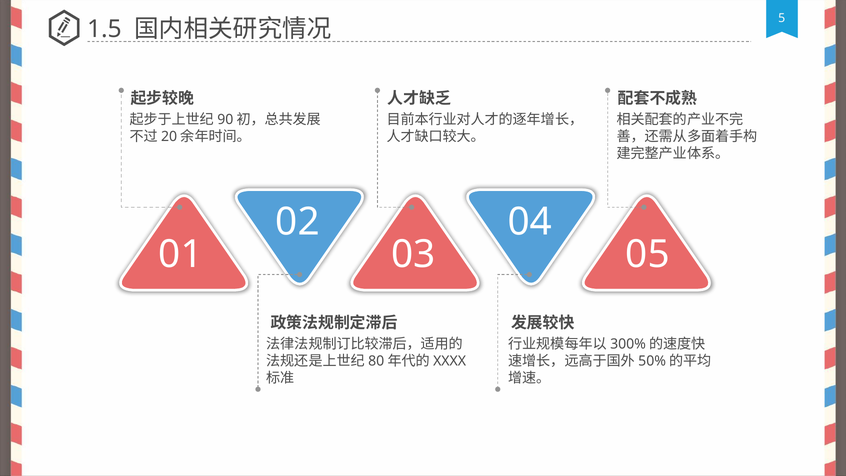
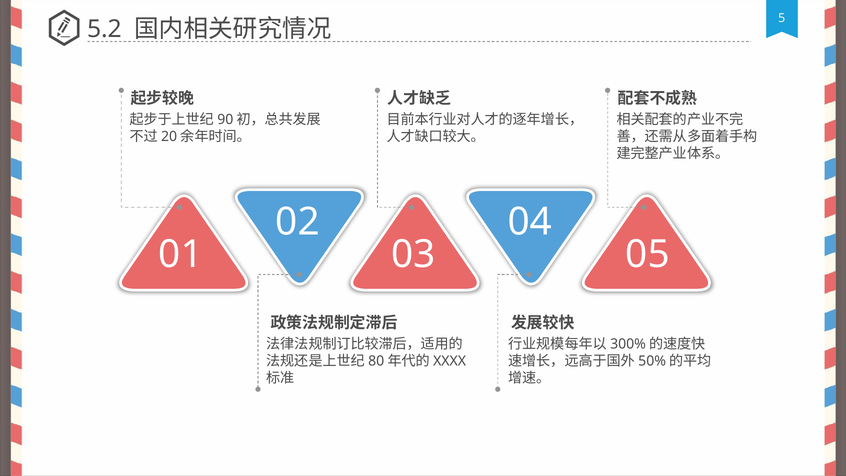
1.5: 1.5 -> 5.2 (105, 29)
